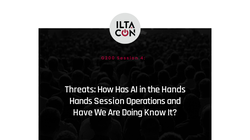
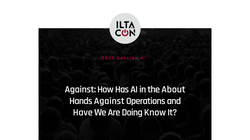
Threats: Threats -> Against (80, 90)
the Hands: Hands -> About (173, 90)
Hands Session: Session -> Against (109, 101)
